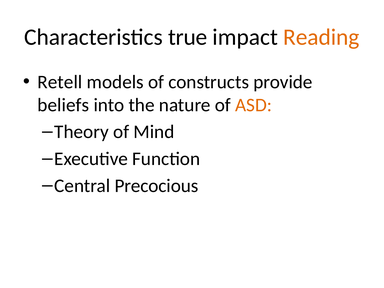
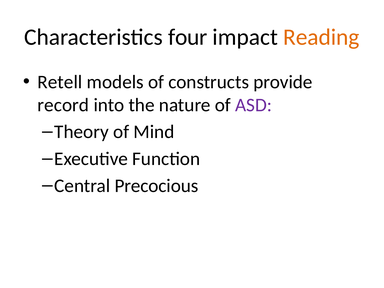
true: true -> four (188, 37)
beliefs: beliefs -> record (63, 105)
ASD colour: orange -> purple (254, 105)
